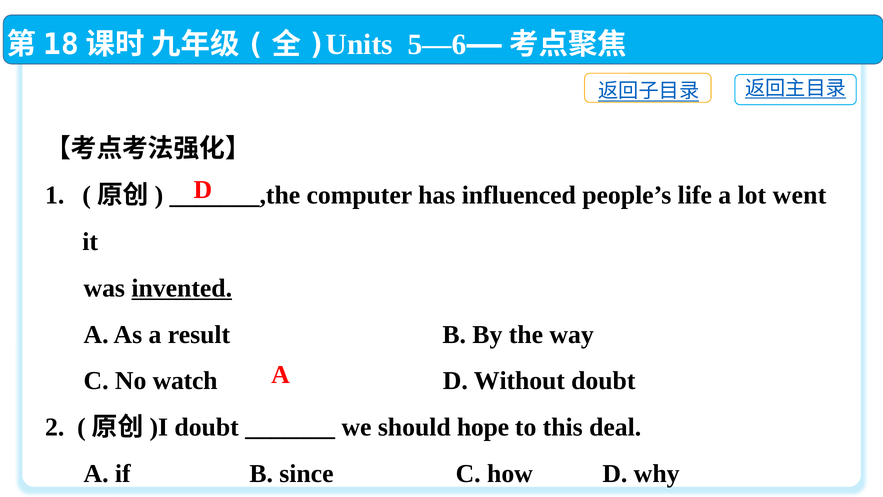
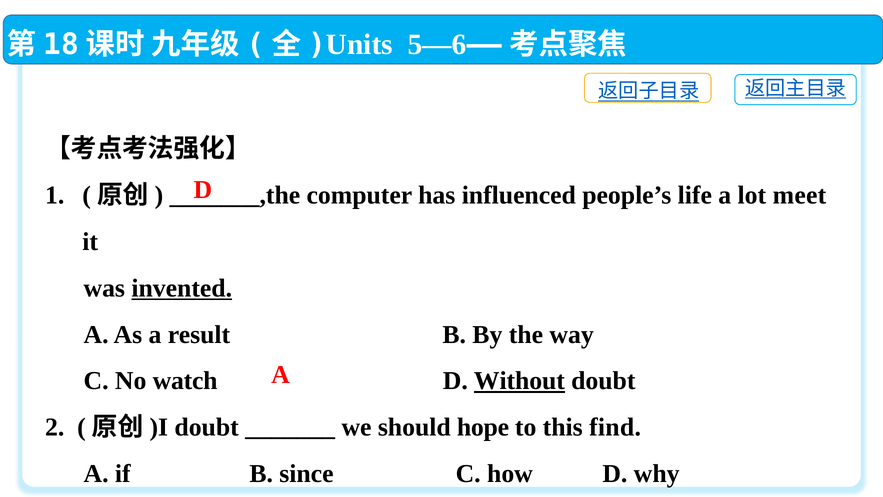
went: went -> meet (799, 195)
Without underline: none -> present (519, 381)
deal: deal -> find (615, 427)
